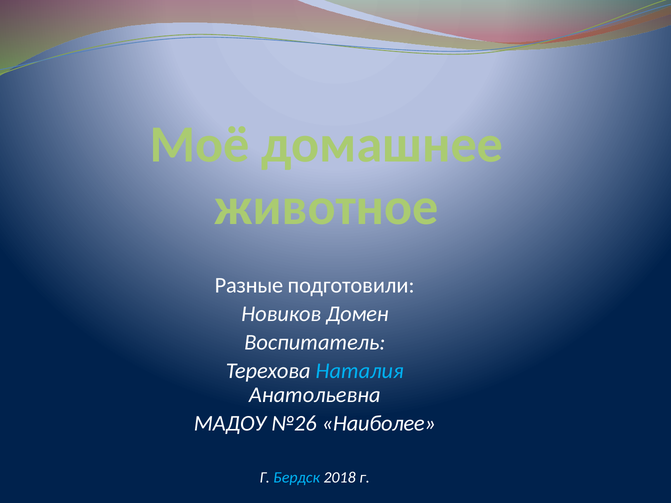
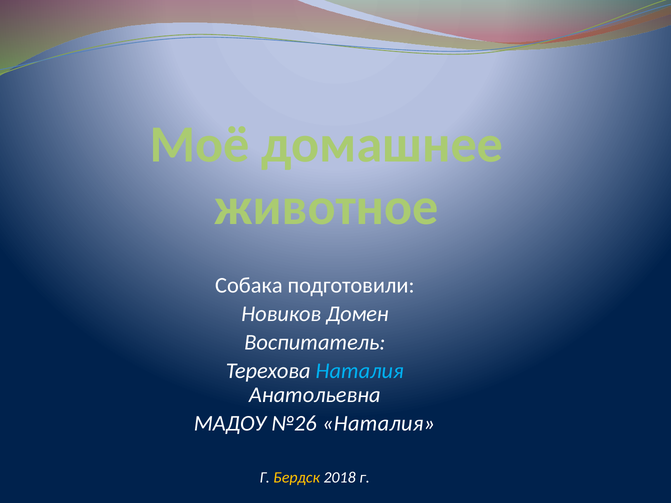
Разные: Разные -> Собака (249, 286)
№26 Наиболее: Наиболее -> Наталия (379, 424)
Бердск colour: light blue -> yellow (297, 478)
